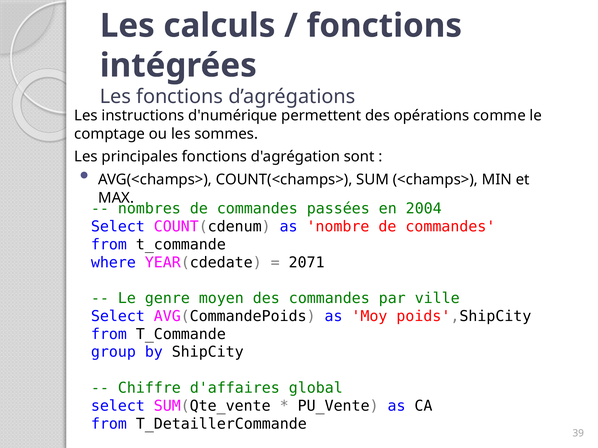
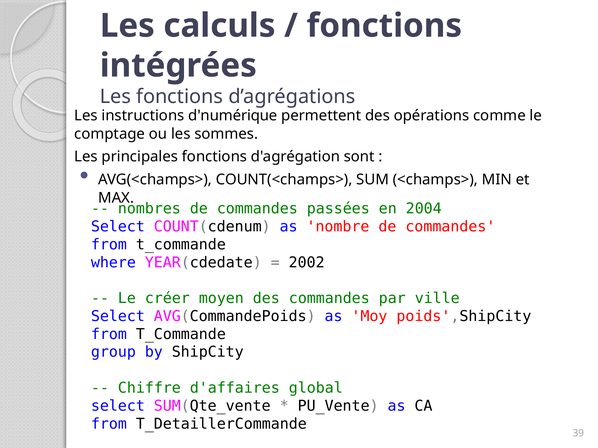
2071: 2071 -> 2002 (307, 263)
genre: genre -> créer (167, 299)
